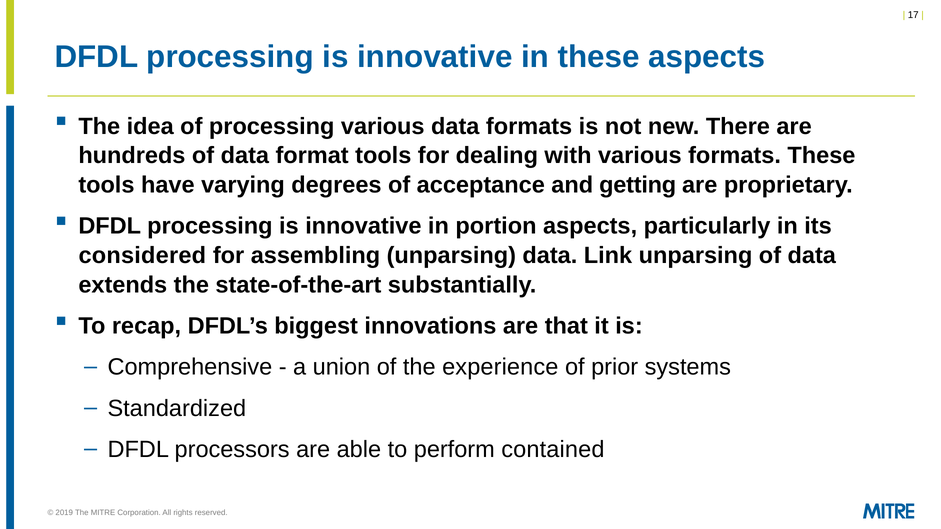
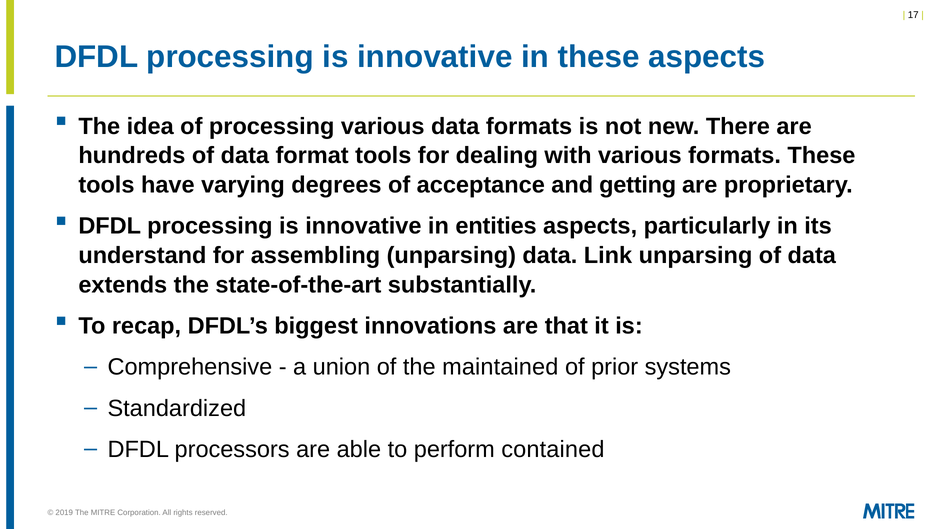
portion: portion -> entities (496, 226)
considered: considered -> understand (142, 256)
experience: experience -> maintained (500, 367)
